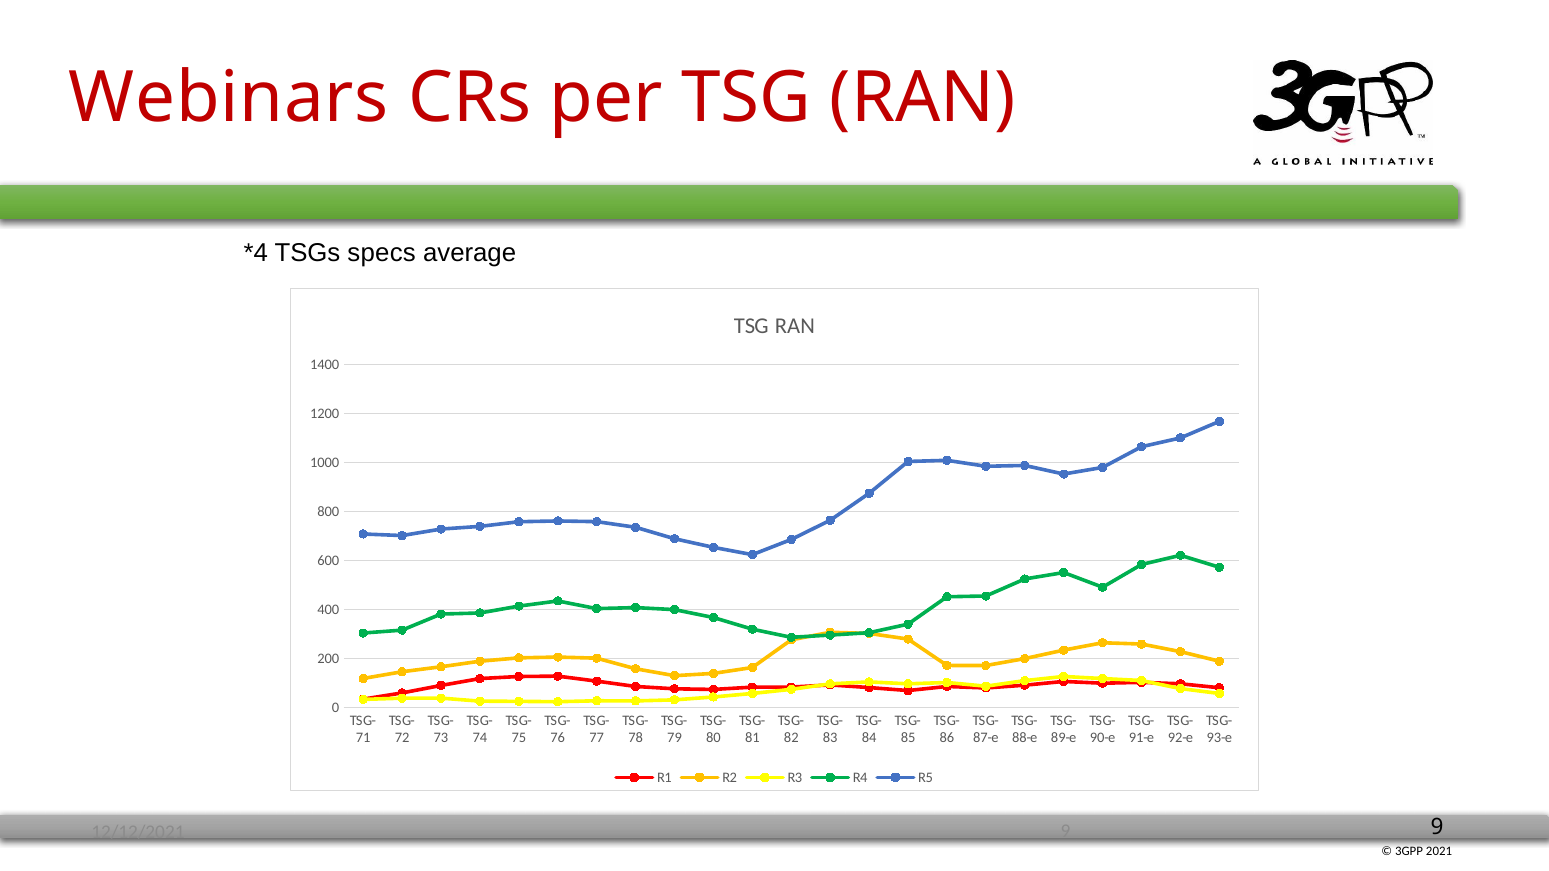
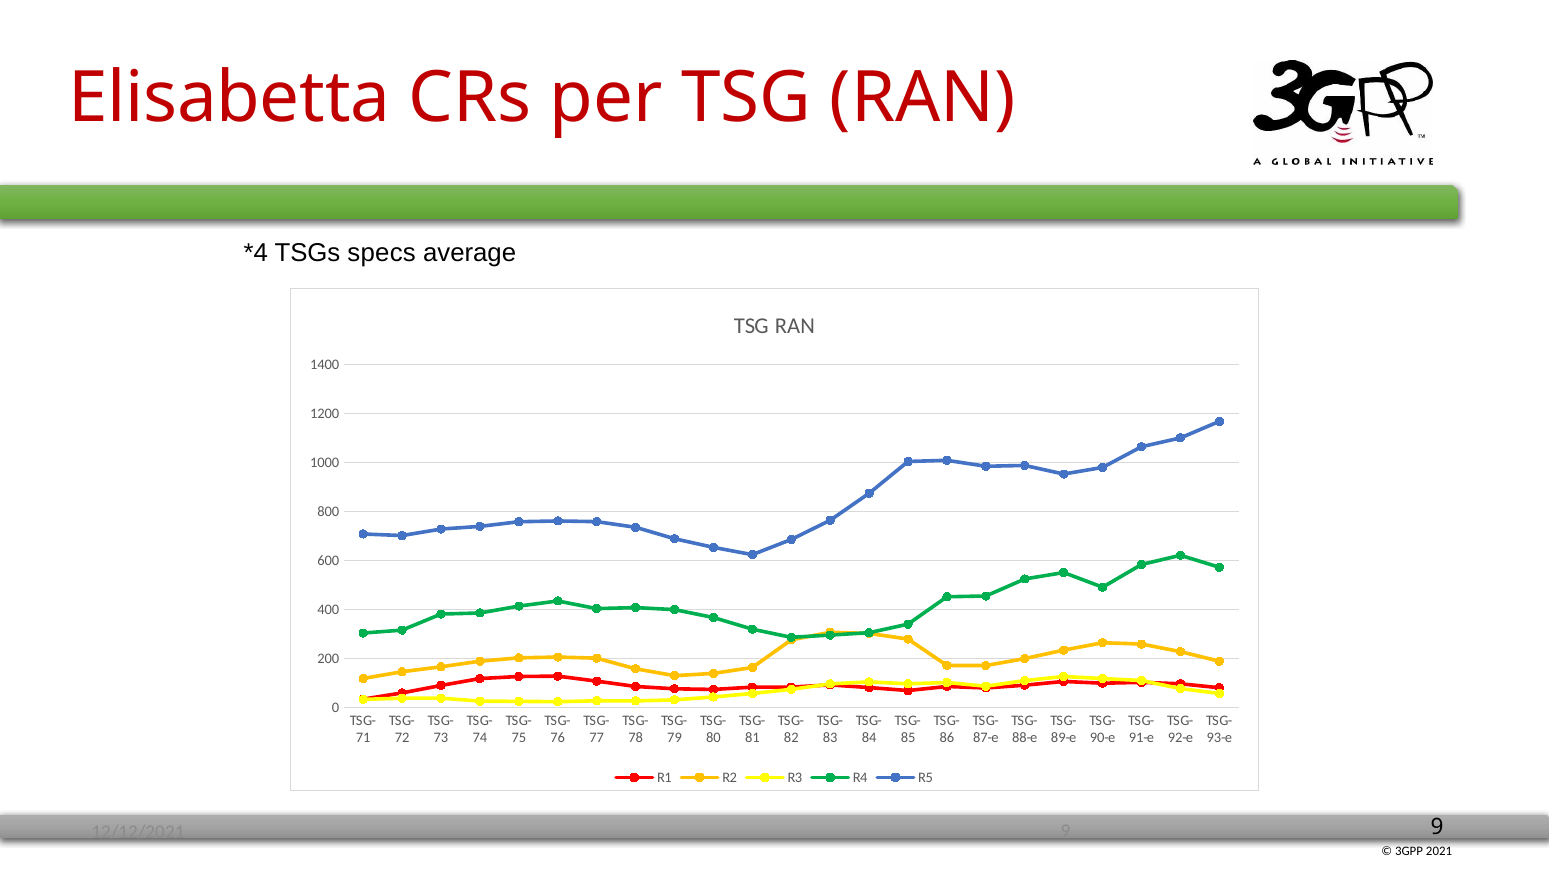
Webinars: Webinars -> Elisabetta (229, 98)
